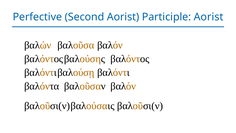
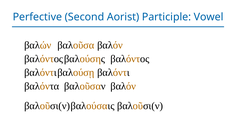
Participle Aorist: Aorist -> Vowel (209, 17)
